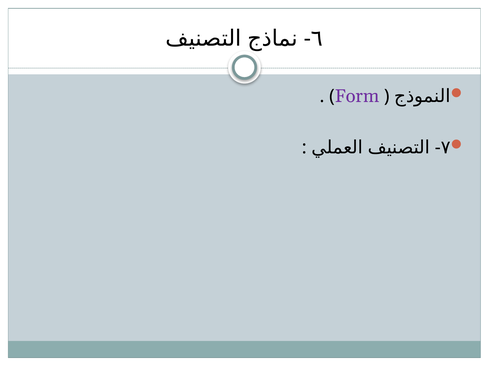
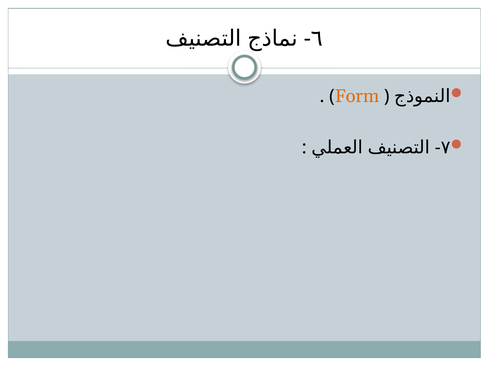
Form colour: purple -> orange (357, 96)
